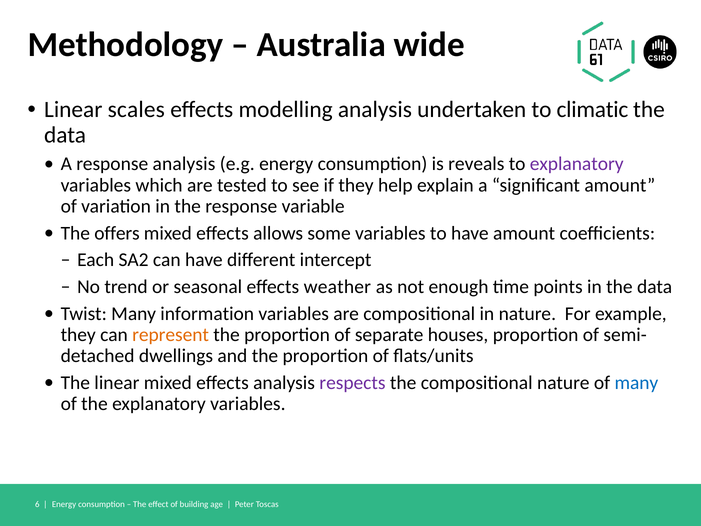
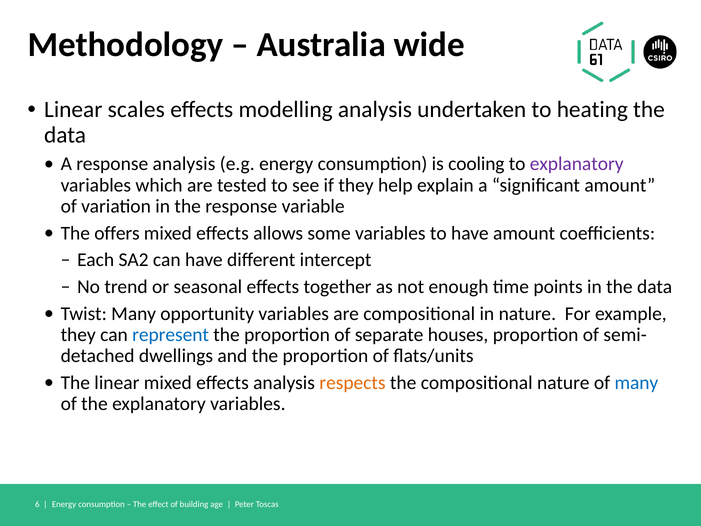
climatic: climatic -> heating (592, 110)
reveals: reveals -> cooling (476, 164)
weather: weather -> together (337, 287)
information: information -> opportunity (207, 314)
represent colour: orange -> blue (171, 335)
respects colour: purple -> orange (352, 383)
